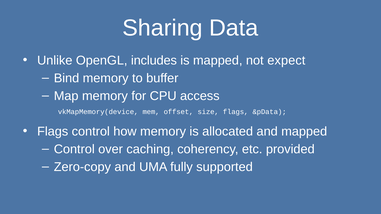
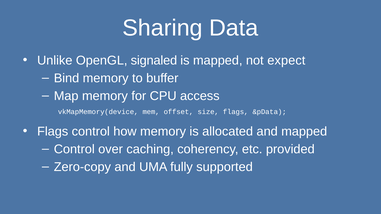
includes: includes -> signaled (154, 60)
